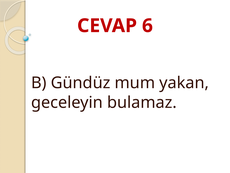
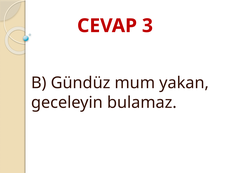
6: 6 -> 3 (147, 26)
